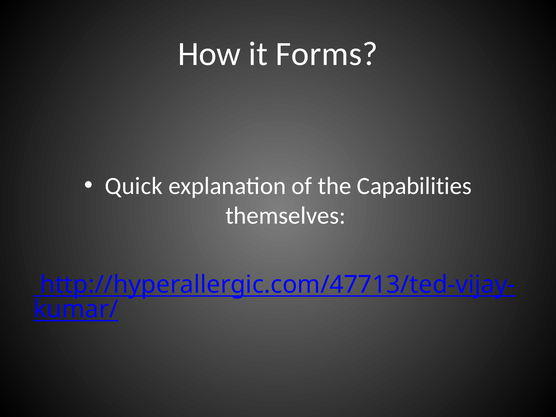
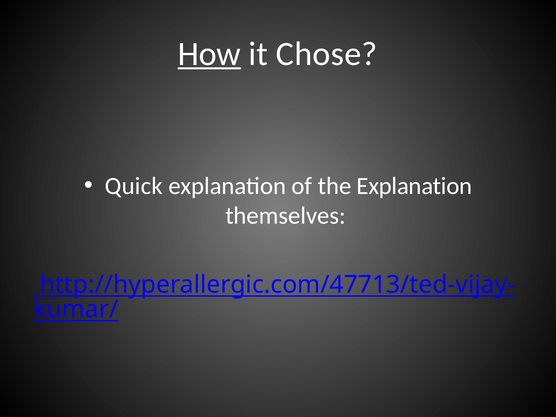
How underline: none -> present (209, 54)
Forms: Forms -> Chose (327, 54)
the Capabilities: Capabilities -> Explanation (414, 186)
